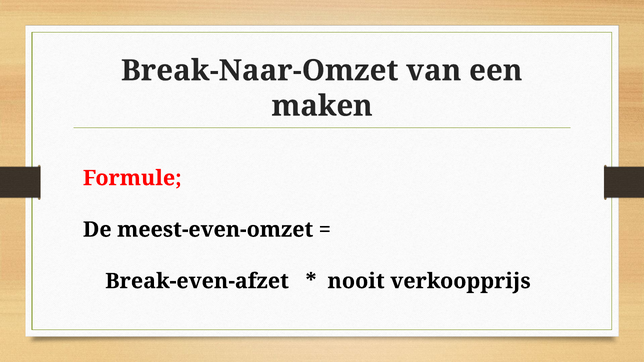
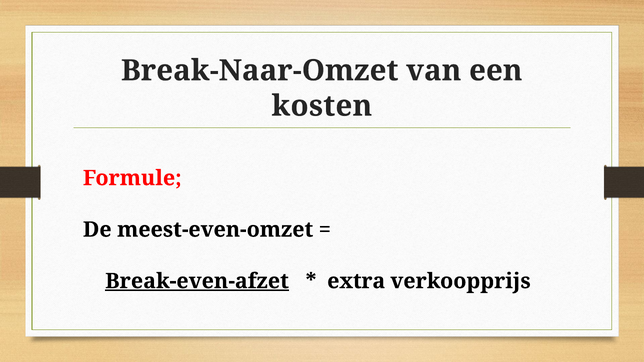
maken: maken -> kosten (322, 106)
Break-even-afzet underline: none -> present (197, 281)
nooit: nooit -> extra (356, 281)
